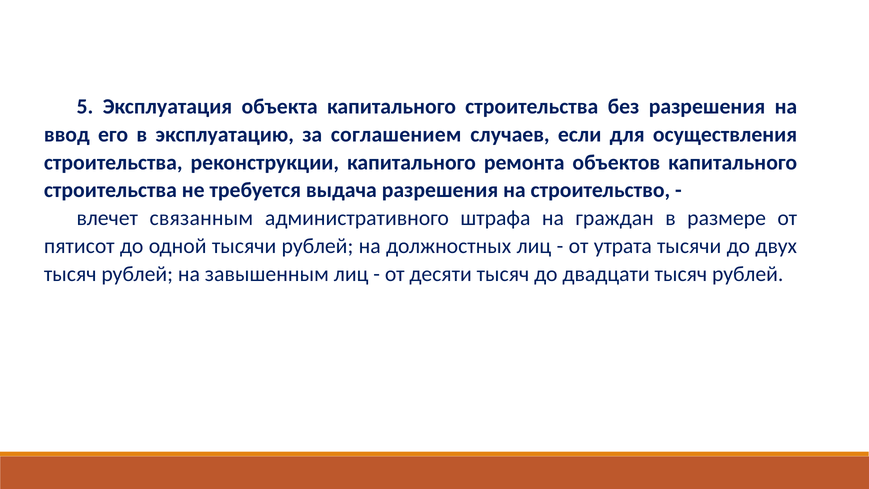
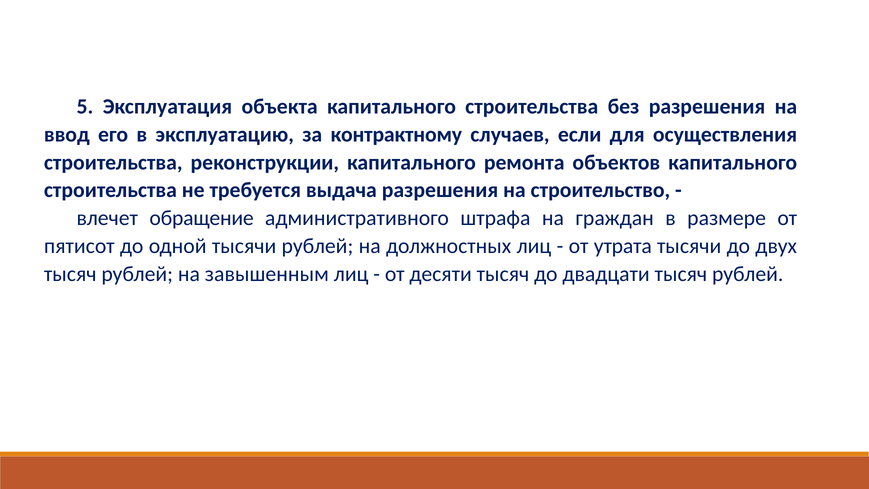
соглашением: соглашением -> контрактному (396, 134)
связанным: связанным -> обращение (202, 218)
